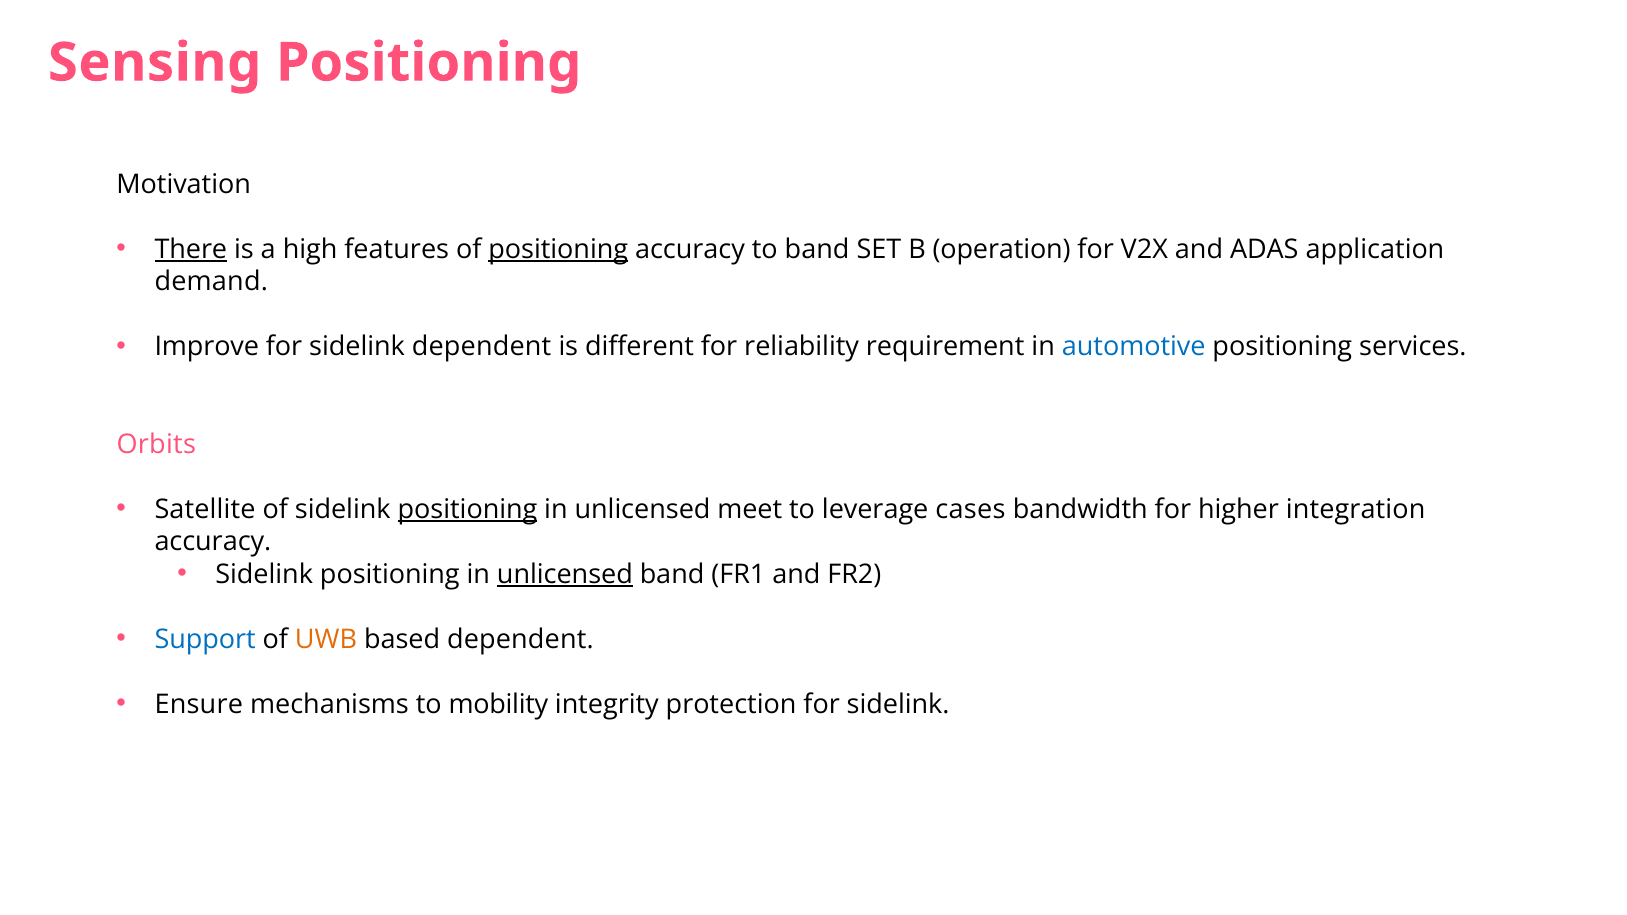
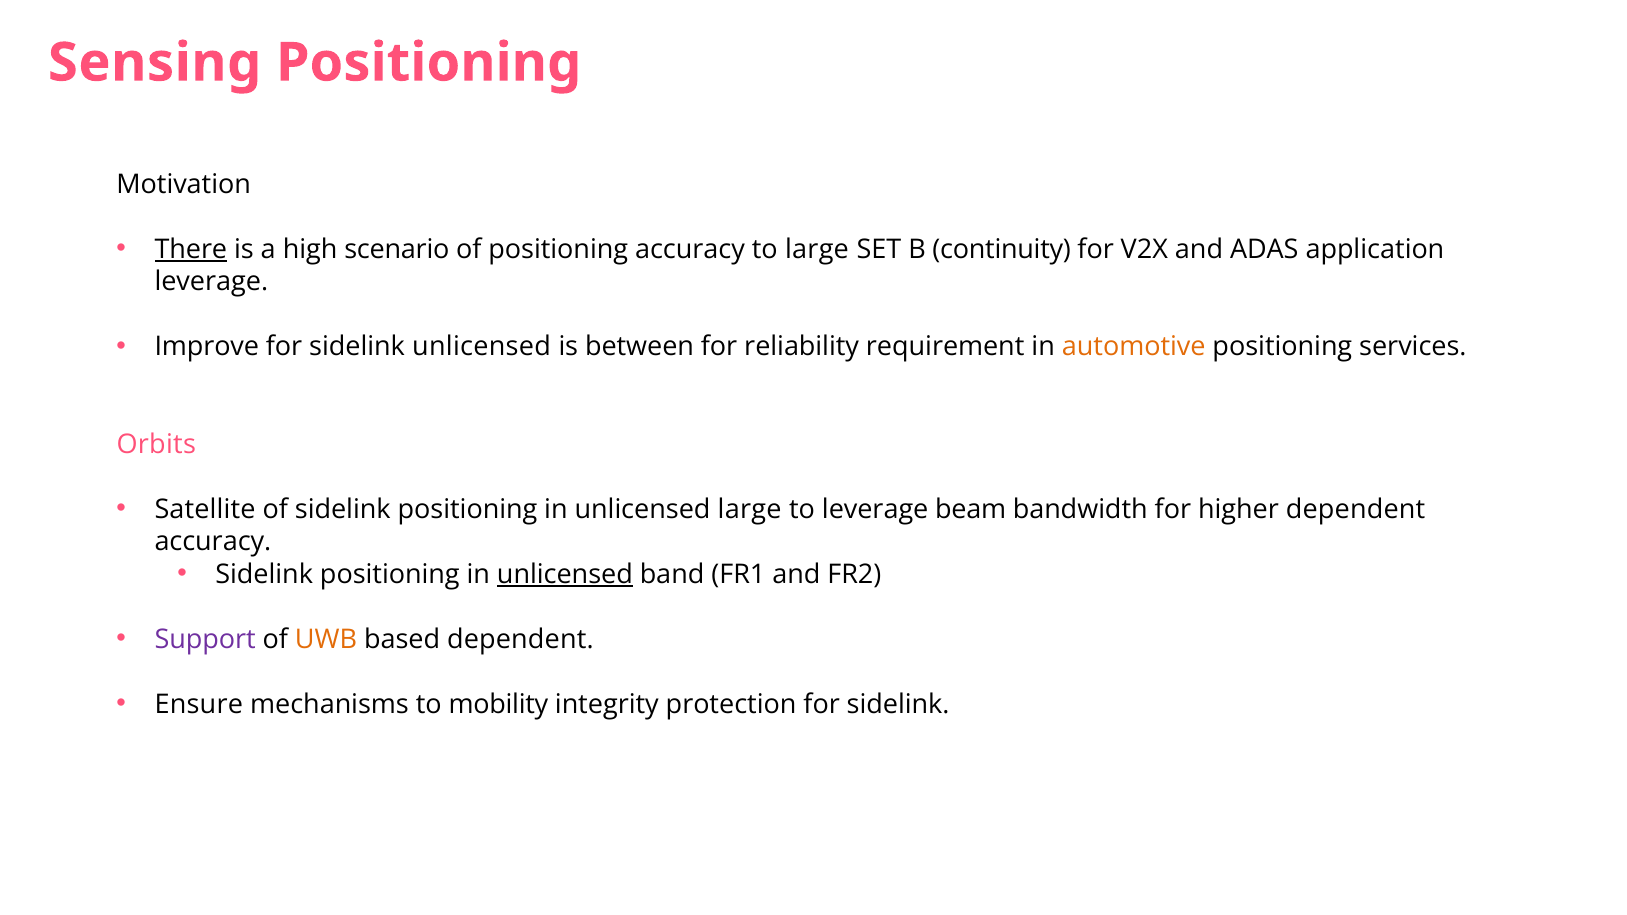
features: features -> scenario (397, 250)
positioning underline: present -> none (558, 250)
to band: band -> large (817, 250)
operation: operation -> continuity (1002, 250)
demand: demand -> leverage (211, 282)
sidelink dependent: dependent -> unlicensed (482, 347)
different: different -> between (640, 347)
automotive colour: blue -> orange (1134, 347)
positioning underline: present -> none (468, 510)
unlicensed meet: meet -> large (750, 510)
cases: cases -> beam (971, 510)
higher integration: integration -> dependent (1356, 510)
Support colour: blue -> purple (205, 640)
